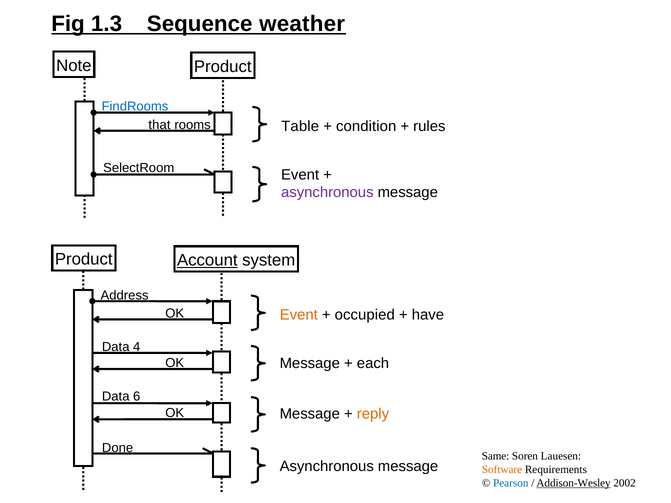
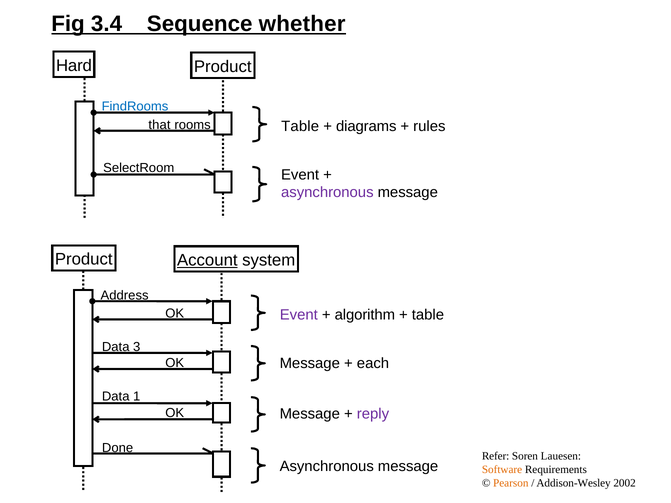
1.3: 1.3 -> 3.4 (107, 24)
weather: weather -> whether (302, 24)
Note: Note -> Hard (74, 66)
condition: condition -> diagrams (366, 126)
Event colour: orange -> purple (299, 315)
occupied: occupied -> algorithm (365, 315)
have: have -> table (428, 315)
4: 4 -> 3 (137, 347)
6: 6 -> 1 (137, 397)
reply colour: orange -> purple (373, 414)
Same: Same -> Refer (496, 456)
Pearson colour: blue -> orange (511, 483)
Addison-Wesley underline: present -> none (574, 483)
